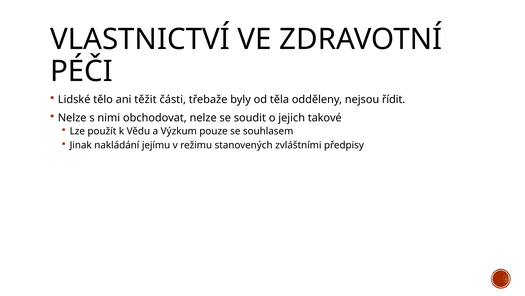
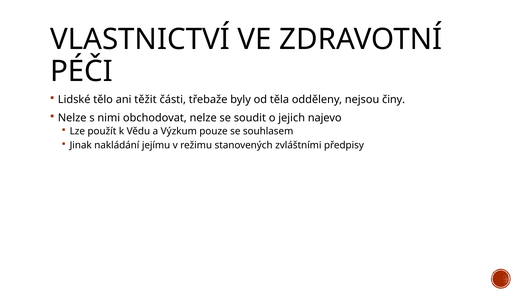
řídit: řídit -> činy (394, 99)
takové: takové -> najevo (325, 118)
